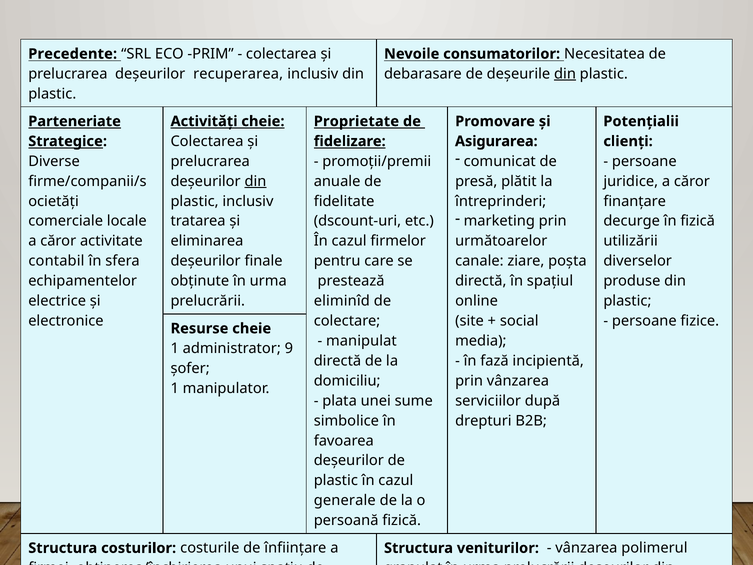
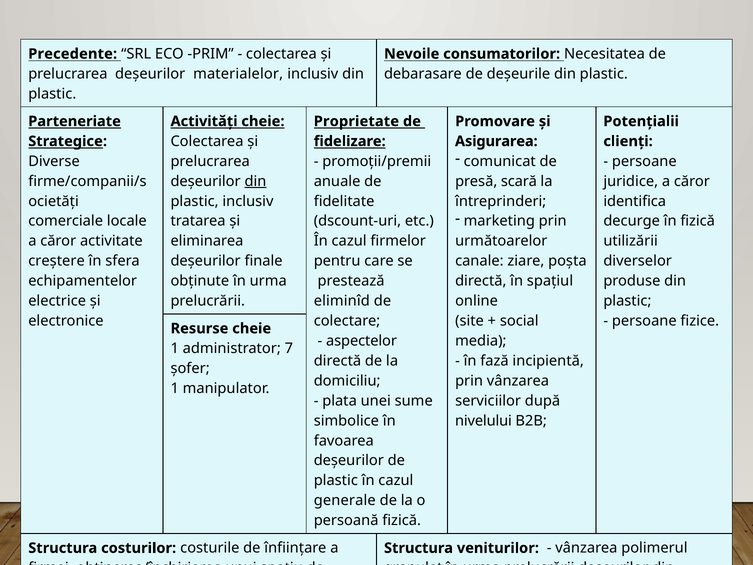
recuperarea: recuperarea -> materialelor (238, 74)
din underline: present -> none (565, 74)
plătit: plătit -> scară (519, 181)
finanțare: finanțare -> identifica (635, 201)
contabil: contabil -> creștere (57, 261)
manipulat: manipulat -> aspectelor (361, 341)
9: 9 -> 7 (289, 348)
drepturi: drepturi -> nivelului (483, 421)
